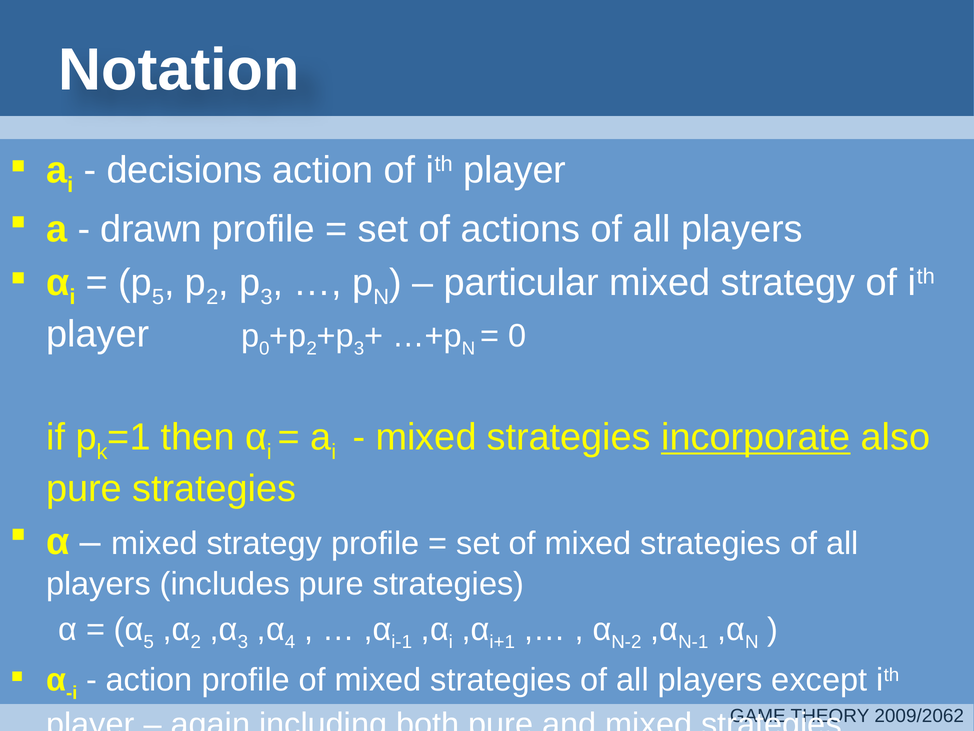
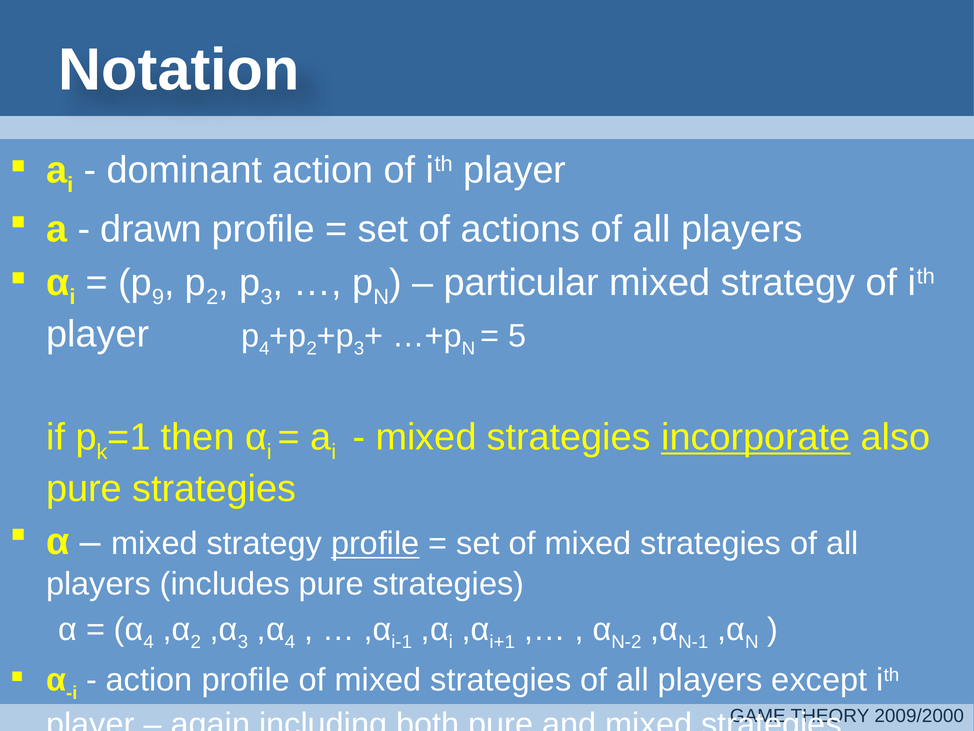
decisions: decisions -> dominant (184, 170)
5: 5 -> 9 (158, 297)
0: 0 -> 4 (264, 348)
0: 0 -> 5 (517, 336)
profile underline: none -> present (375, 543)
α 5: 5 -> 4 (149, 642)
2009/2062: 2009/2062 -> 2009/2000 (919, 716)
